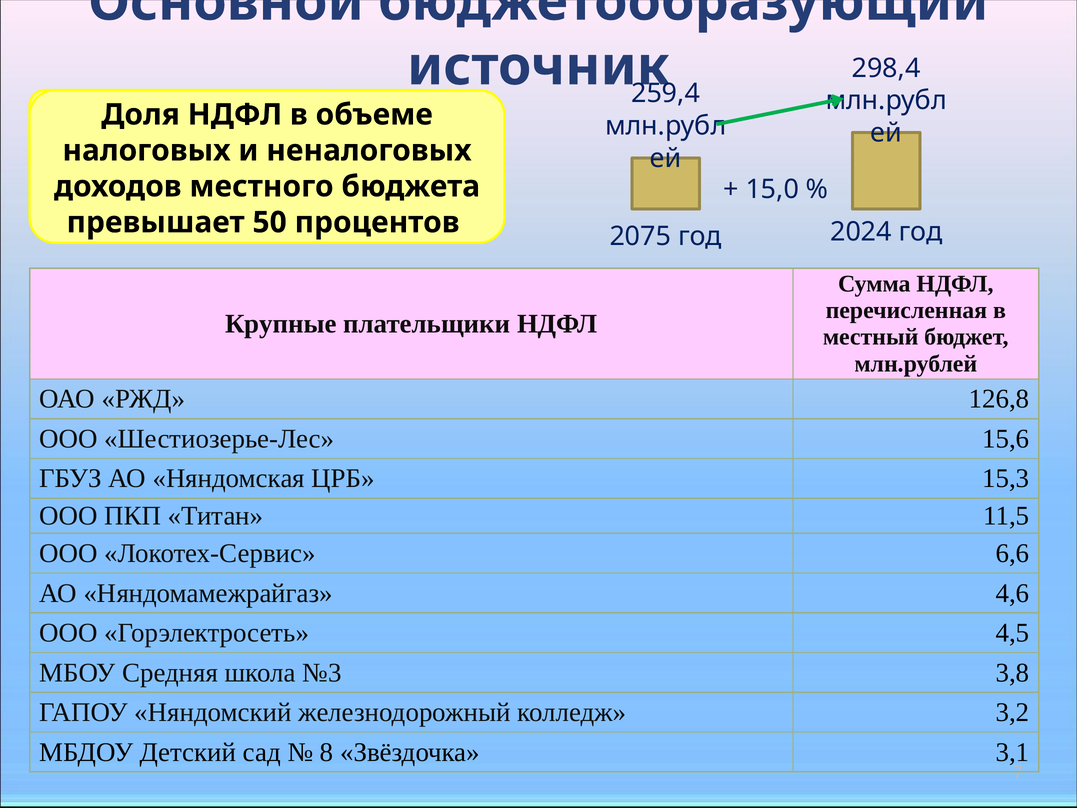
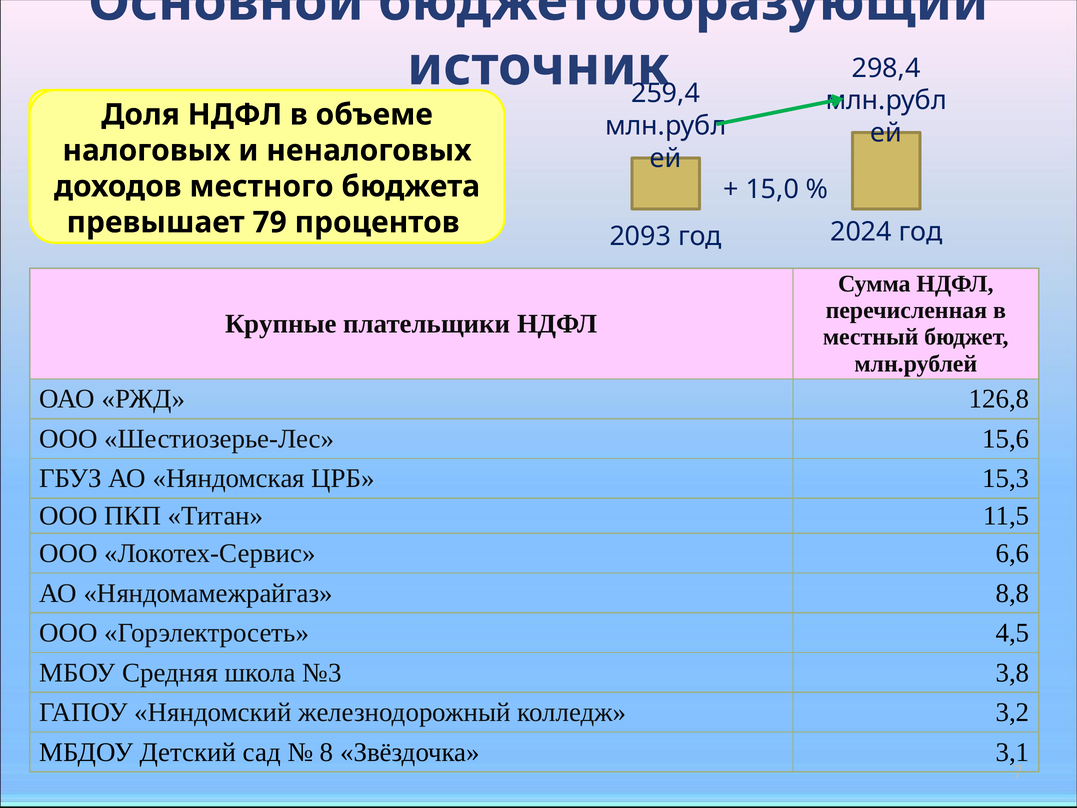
50: 50 -> 79 (270, 222)
2075: 2075 -> 2093 (640, 236)
4,6: 4,6 -> 8,8 (1012, 593)
